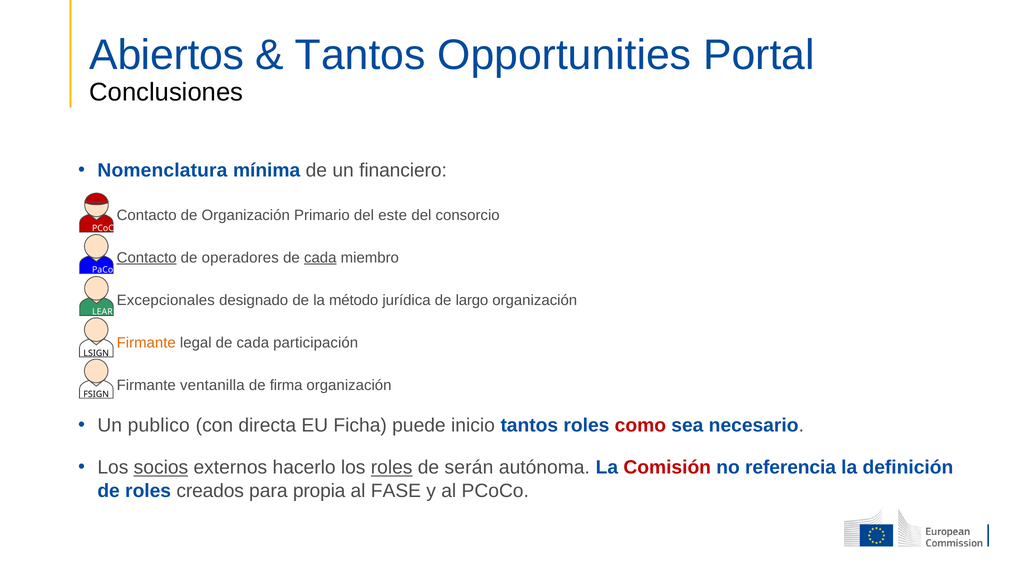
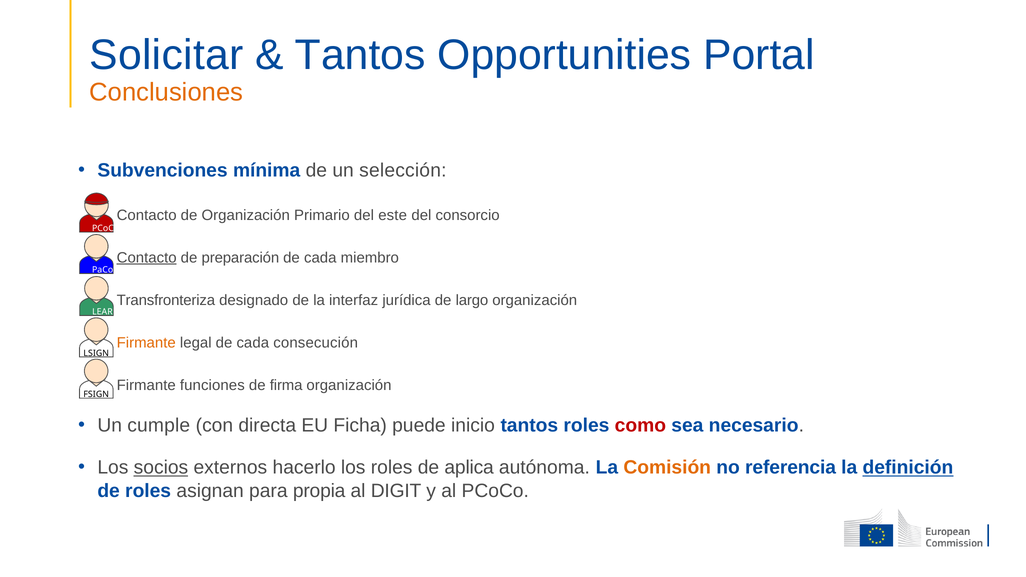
Abiertos: Abiertos -> Solicitar (166, 55)
Conclusiones colour: black -> orange (166, 92)
Nomenclatura: Nomenclatura -> Subvenciones (163, 170)
financiero: financiero -> selección (403, 170)
operadores: operadores -> preparación (240, 258)
cada underline: present -> none (320, 258)
Excepcionales: Excepcionales -> Transfronteriza (166, 300)
método: método -> interfaz (354, 300)
participación: participación -> consecución (316, 343)
ventanilla: ventanilla -> funciones (212, 385)
publico: publico -> cumple (159, 425)
roles underline: present -> none (392, 468)
serán: serán -> aplica (469, 468)
Comisión colour: red -> orange (667, 468)
definición underline: none -> present (908, 468)
creados: creados -> asignan (210, 491)
FASE: FASE -> DIGIT (396, 491)
